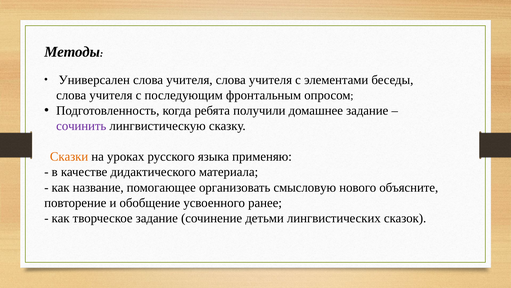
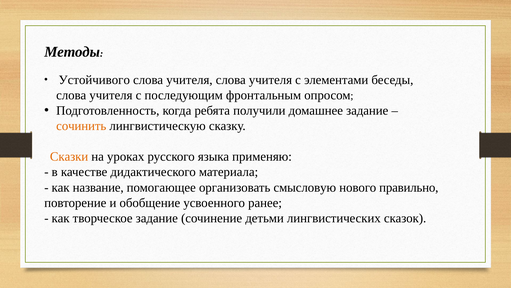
Универсален: Универсален -> Устойчивого (94, 80)
сочинить colour: purple -> orange (81, 126)
объясните: объясните -> правильно (409, 187)
